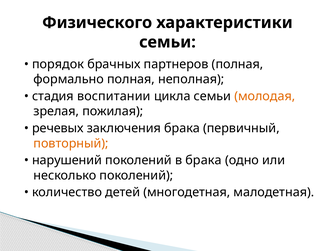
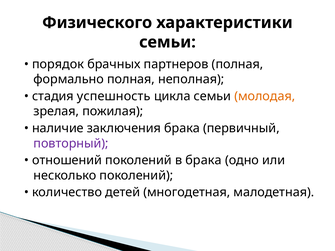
воспитании: воспитании -> успешность (114, 96)
речевых: речевых -> наличие (58, 128)
повторный colour: orange -> purple (71, 144)
нарушений: нарушений -> отношений (67, 160)
